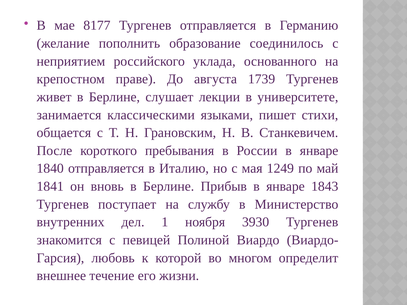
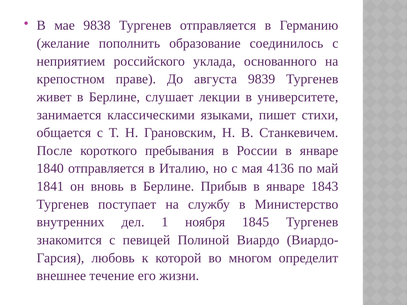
8177: 8177 -> 9838 (97, 25)
1739: 1739 -> 9839 (262, 79)
1249: 1249 -> 4136 (280, 169)
3930: 3930 -> 1845 (256, 222)
